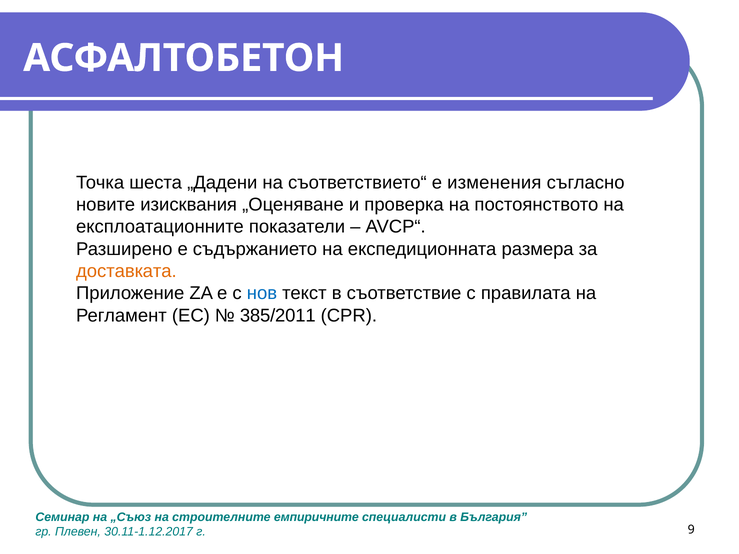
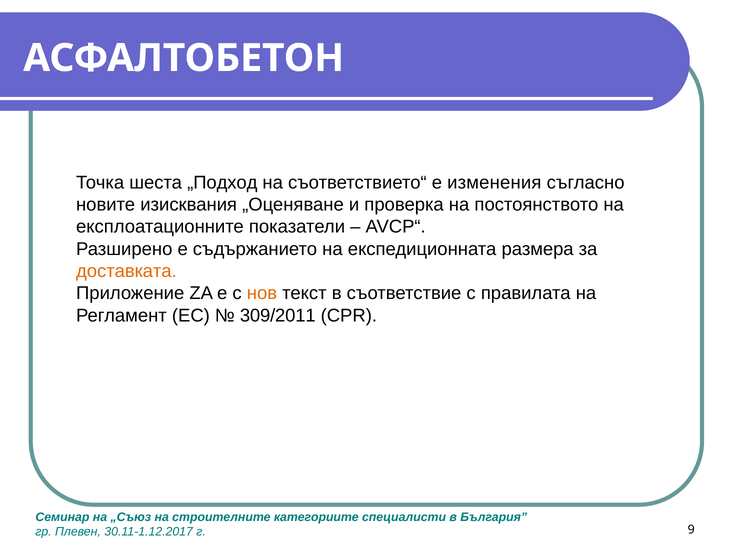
„Дадени: „Дадени -> „Подход (222, 183)
нов colour: blue -> orange (262, 293)
385/2011: 385/2011 -> 309/2011 (278, 316)
емпиричните: емпиричните -> категориите (316, 517)
